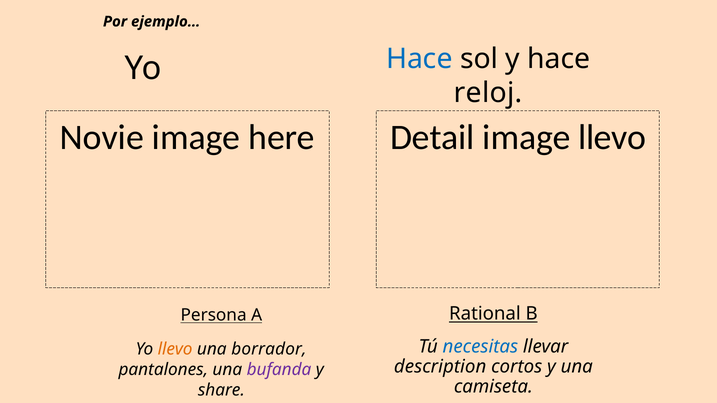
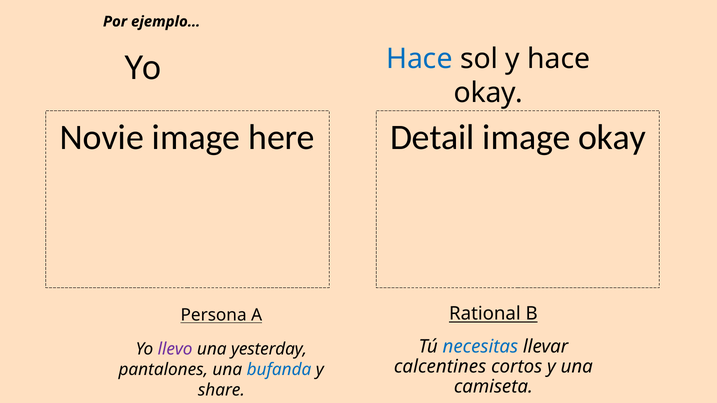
reloj: reloj -> okay (488, 93)
image llevo: llevo -> okay (612, 137)
llevo colour: orange -> purple (175, 349)
borrador: borrador -> yesterday (269, 349)
description: description -> calcentines (440, 367)
bufanda colour: purple -> blue (279, 370)
